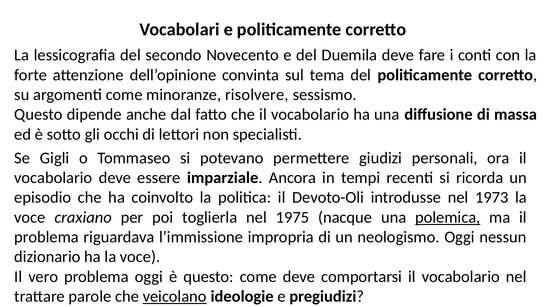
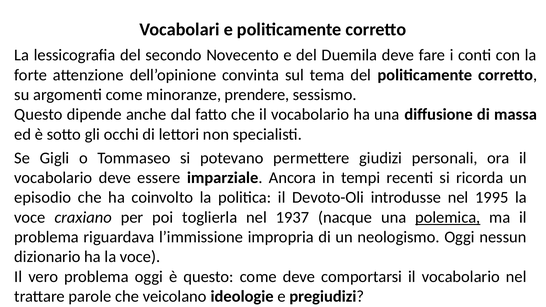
risolvere: risolvere -> prendere (257, 95)
1973: 1973 -> 1995 (492, 198)
1975: 1975 -> 1937 (292, 217)
veicolano underline: present -> none (175, 297)
